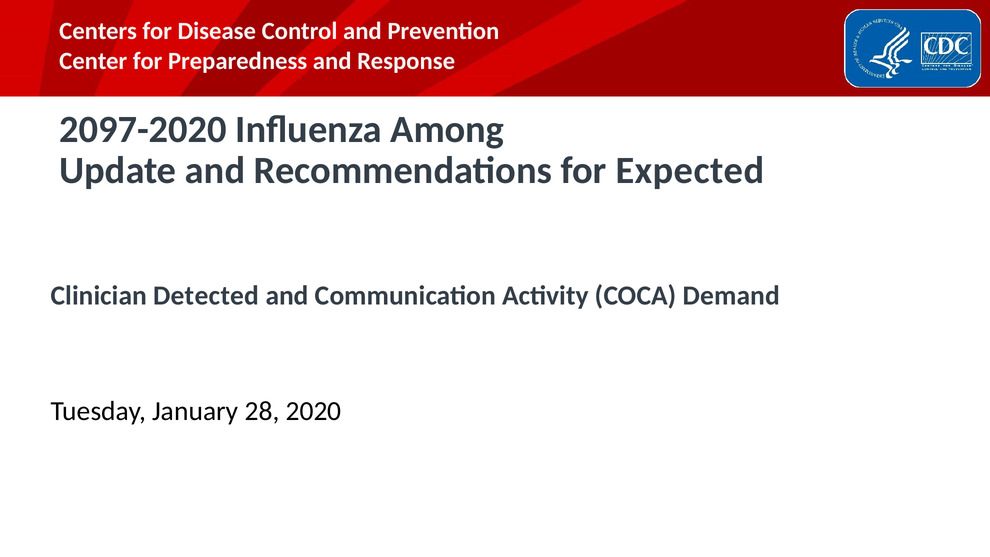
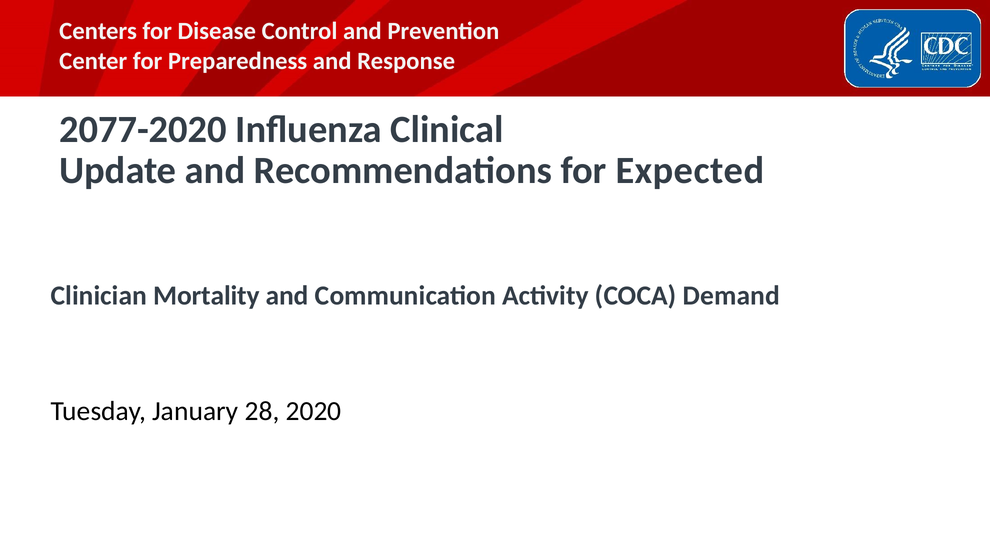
2097-2020: 2097-2020 -> 2077-2020 (143, 129)
Among: Among -> Clinical (447, 129)
Detected: Detected -> Mortality (206, 295)
